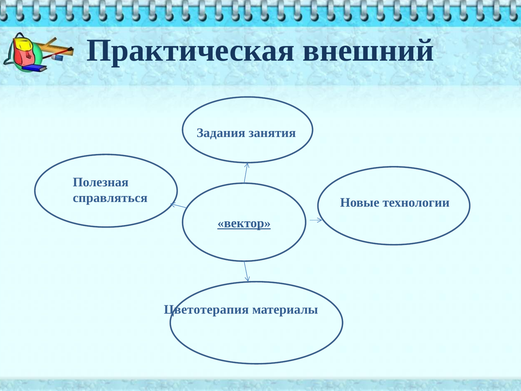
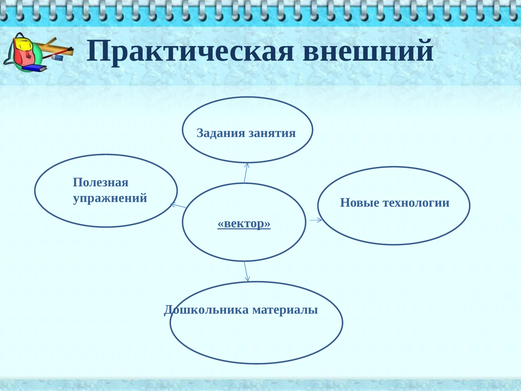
справляться: справляться -> упражнений (110, 198)
Цветотерапия: Цветотерапия -> Дошкольника (206, 309)
